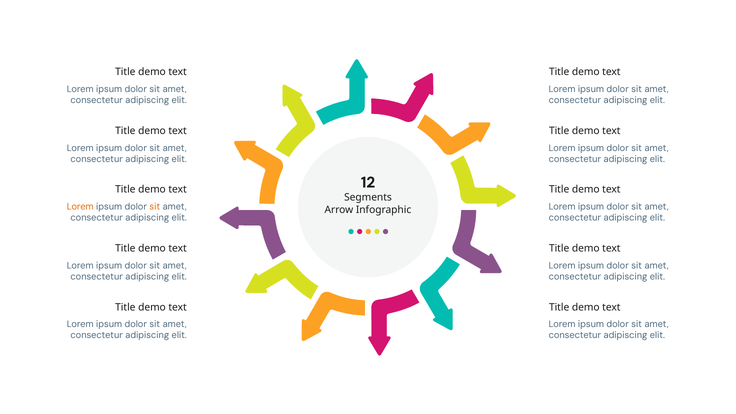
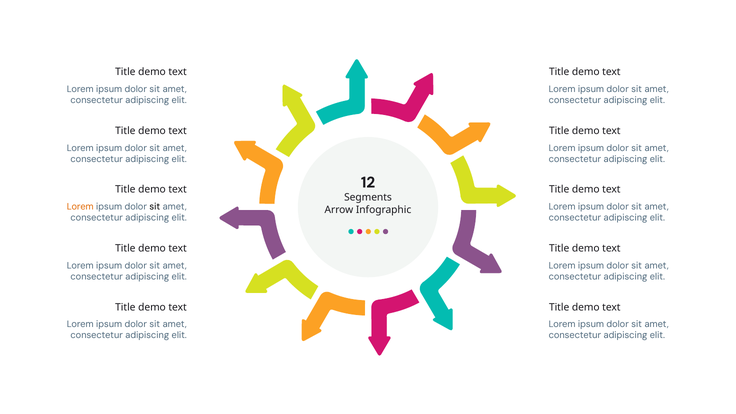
sit colour: orange -> black (155, 207)
